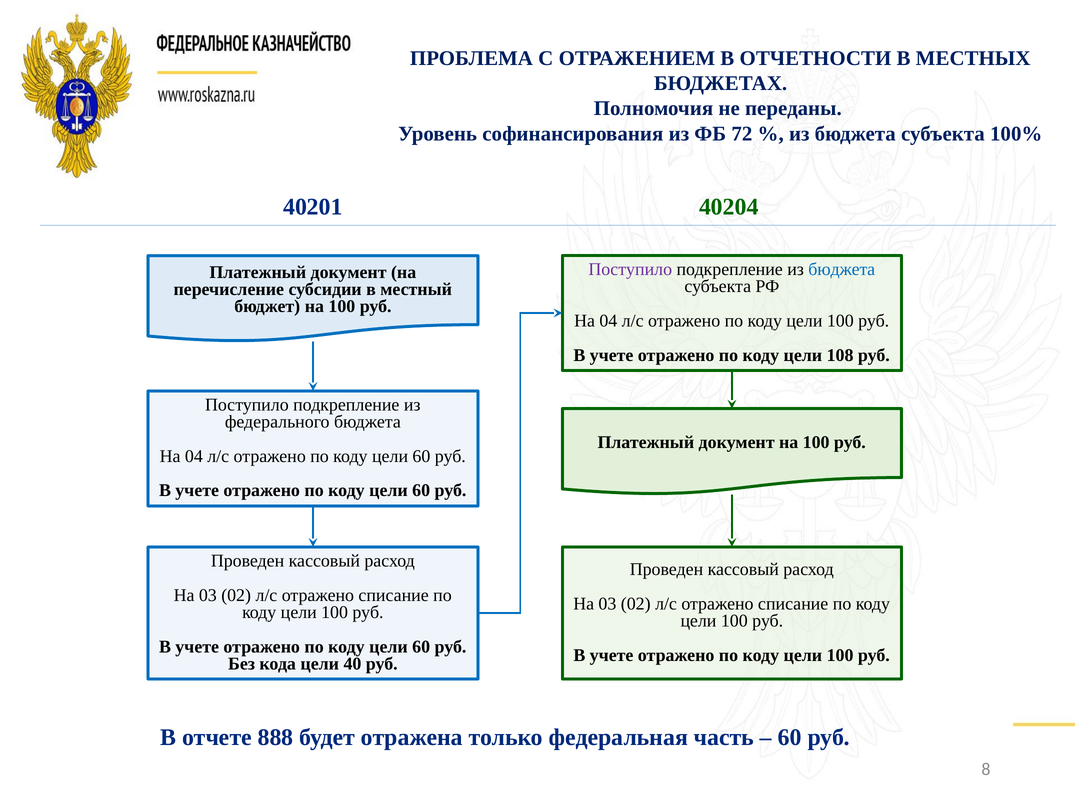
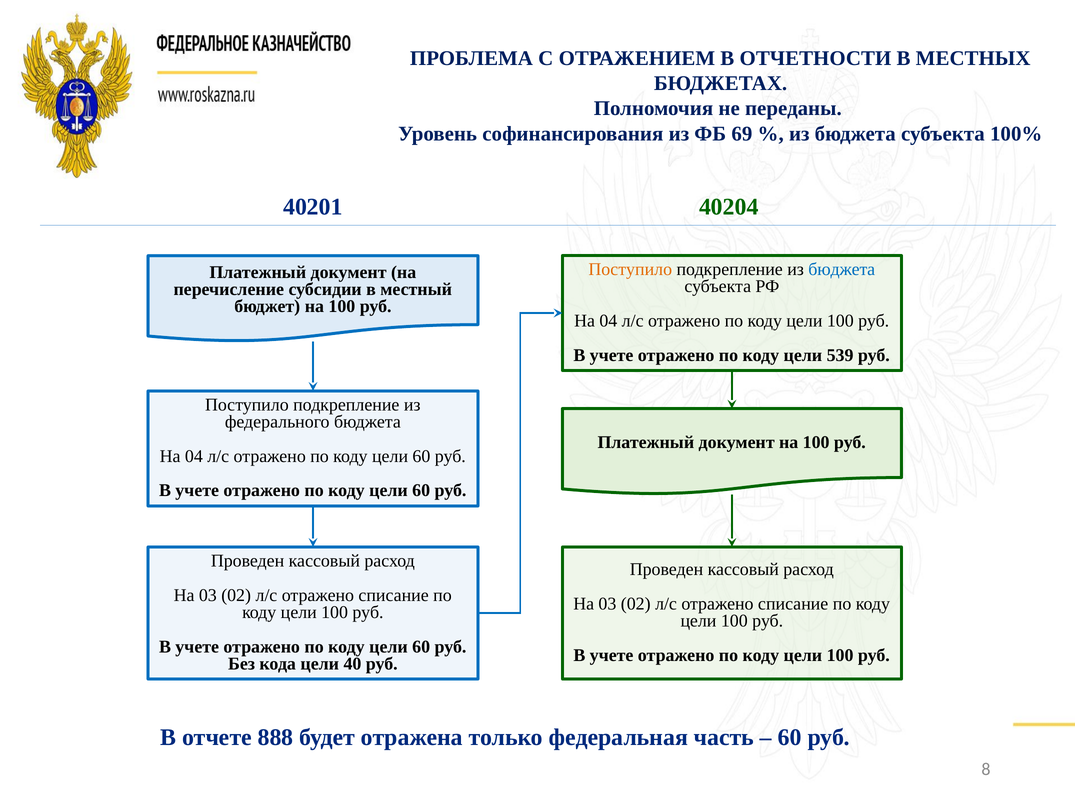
72: 72 -> 69 (742, 134)
Поступило colour: purple -> orange (630, 269)
108: 108 -> 539 (840, 355)
